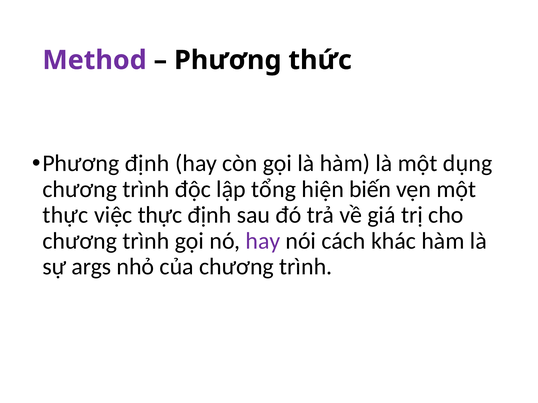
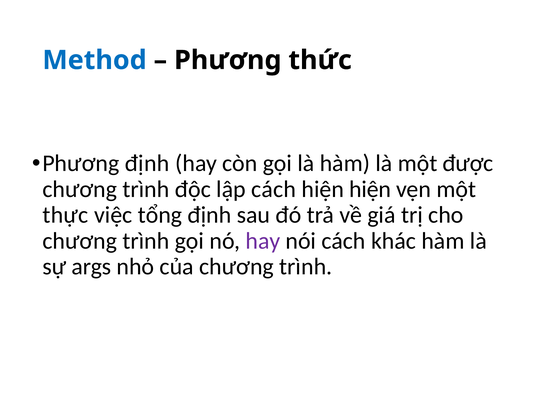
Method colour: purple -> blue (95, 60)
dụng: dụng -> được (468, 164)
lập tổng: tổng -> cách (274, 189)
hiện biến: biến -> hiện (370, 189)
việc thực: thực -> tổng (160, 215)
